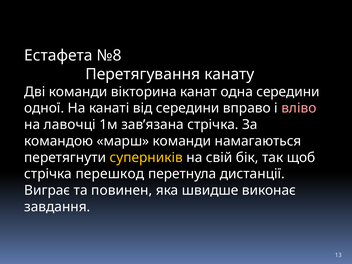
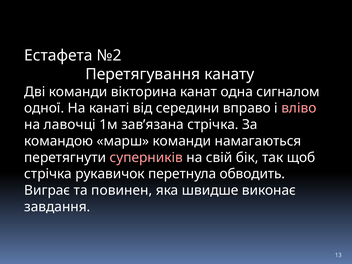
№8: №8 -> №2 (109, 55)
одна середини: середини -> сигналом (288, 92)
суперників colour: yellow -> pink (146, 157)
перешкод: перешкод -> рукавичок (110, 174)
дистанції: дистанції -> обводить (252, 174)
